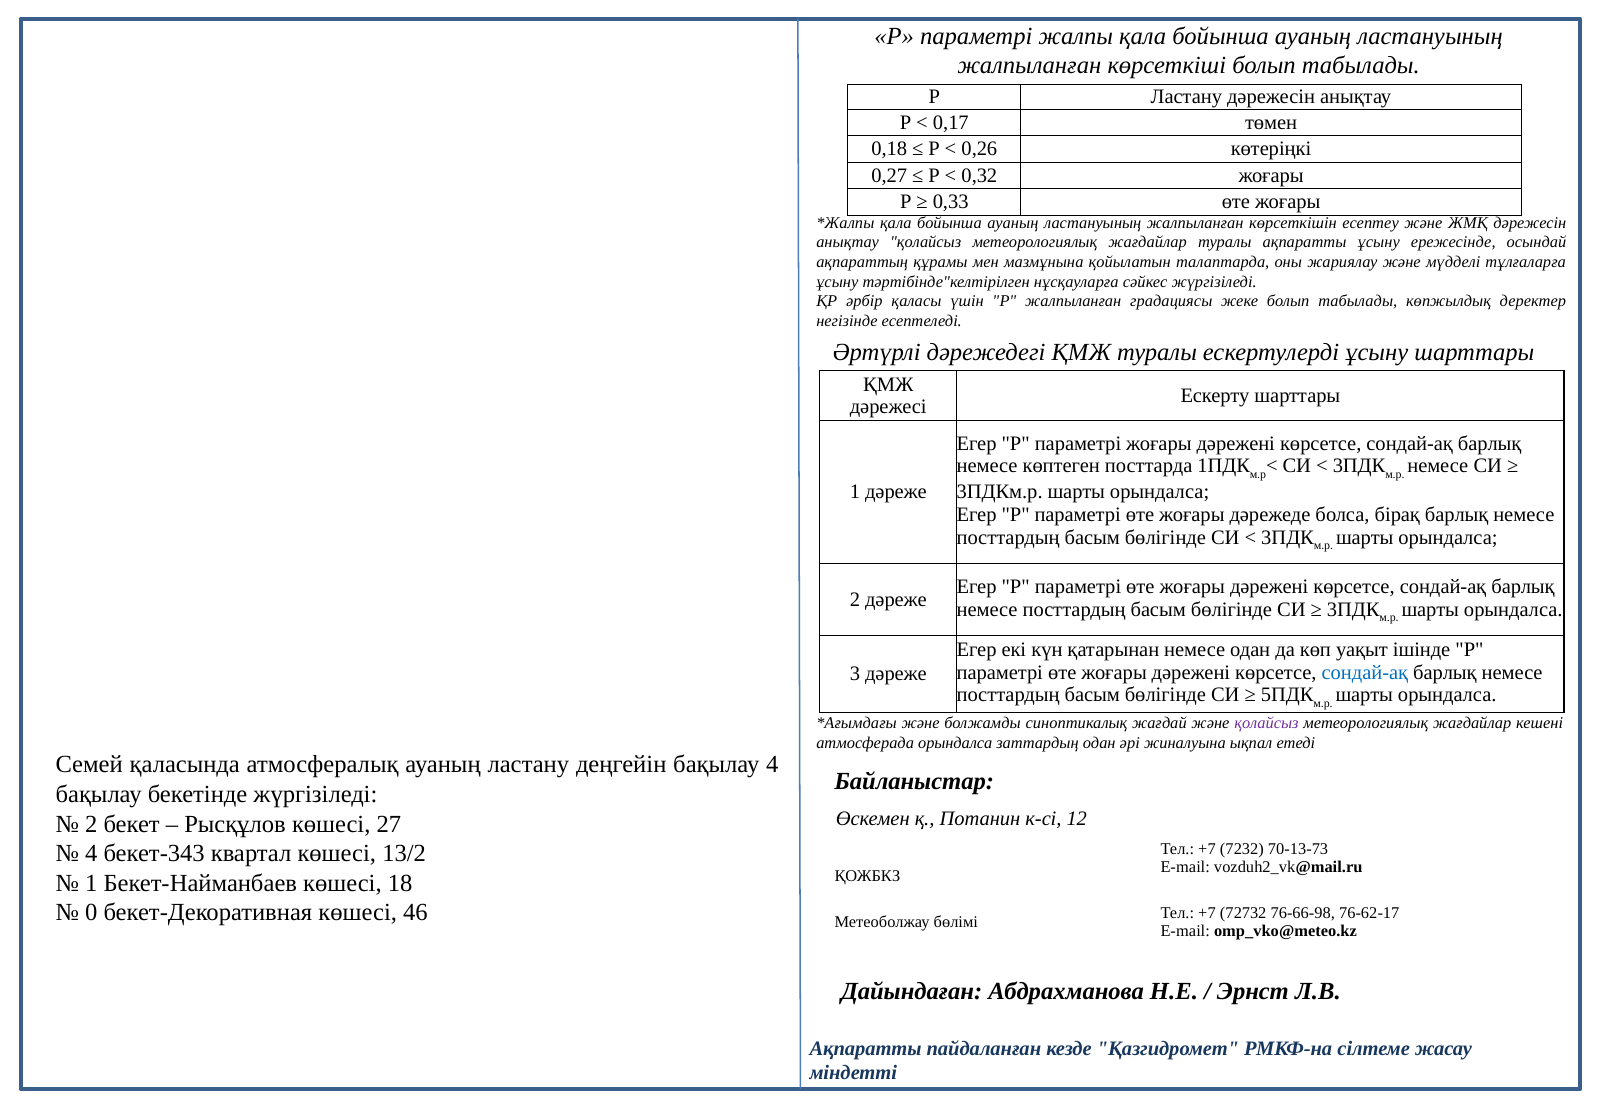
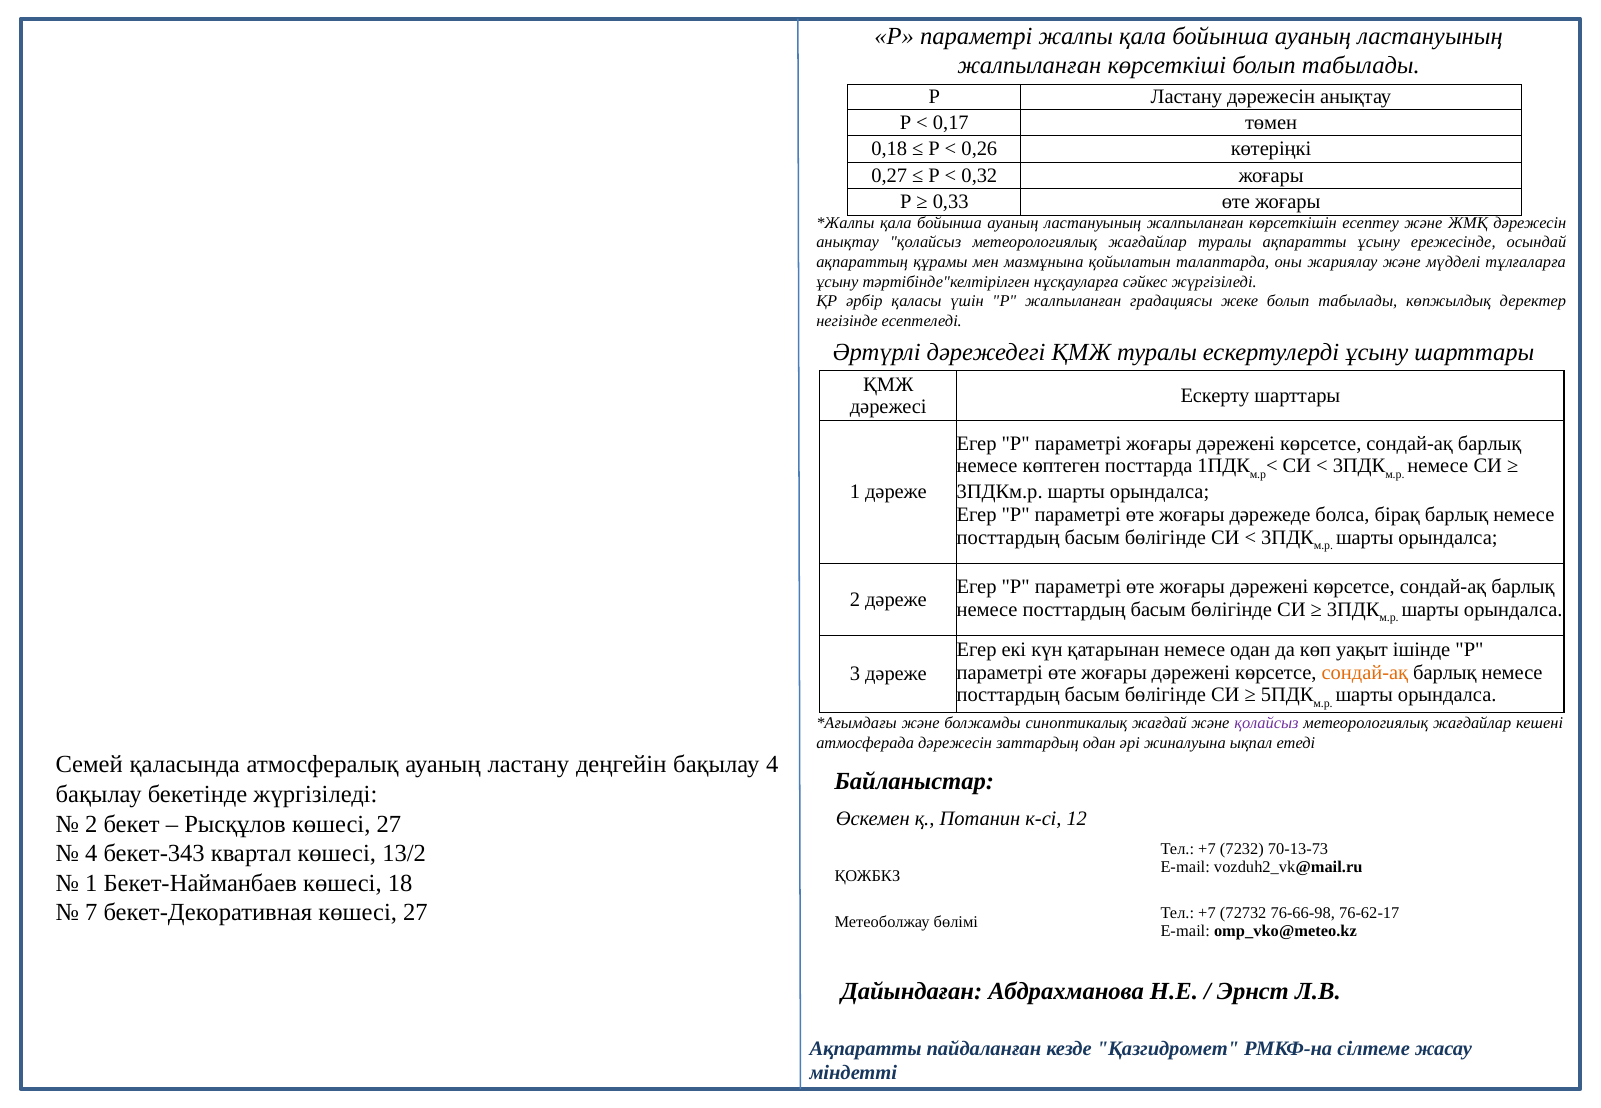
сондай-ақ colour: blue -> orange (1365, 673)
атмосферада орындалса: орындалса -> дәрежесін (955, 743)
0: 0 -> 7 (91, 913)
бекет-Декоративная көшесі 46: 46 -> 27 (415, 913)
